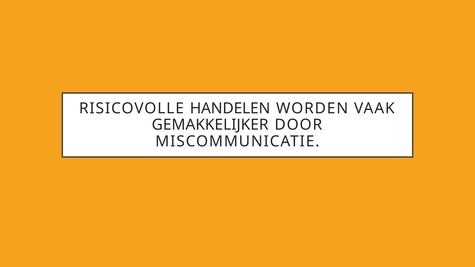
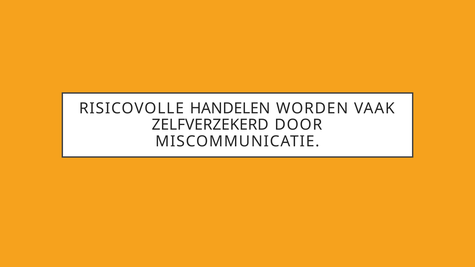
GEMAKKELIJKER: GEMAKKELIJKER -> ZELFVERZEKERD (210, 125)
